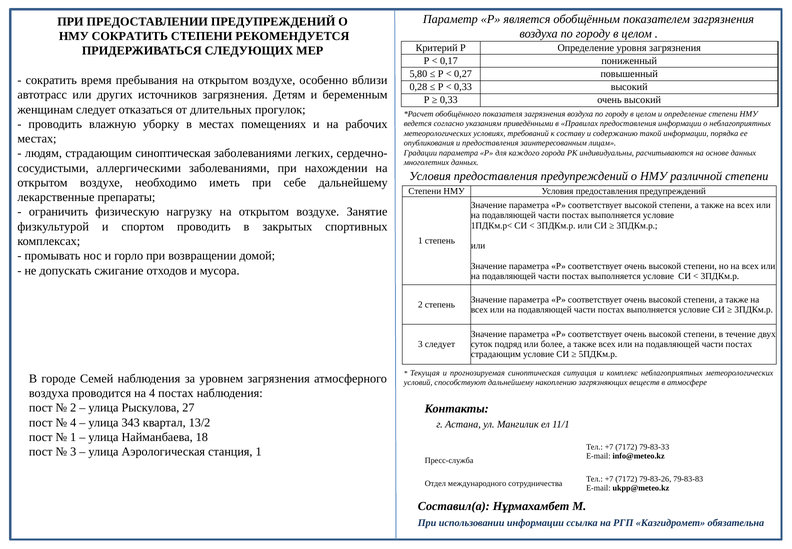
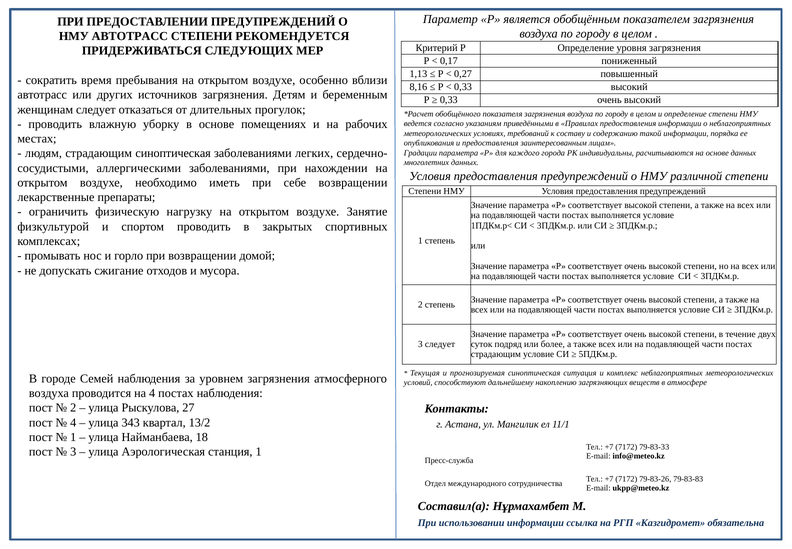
НМУ СОКРАТИТЬ: СОКРАТИТЬ -> АВТОТРАСС (130, 36)
5,80: 5,80 -> 1,13 (418, 74)
0,28: 0,28 -> 8,16 (418, 87)
в местах: местах -> основе (217, 124)
себе дальнейшему: дальнейшему -> возвращении (353, 182)
